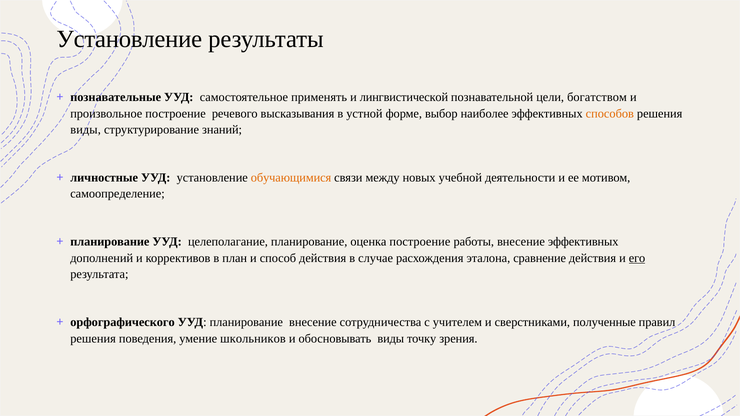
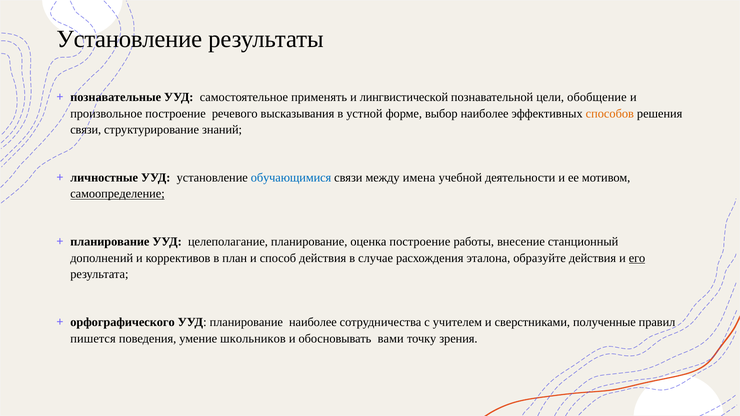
богатством: богатством -> обобщение (597, 97)
виды: виды -> связи (86, 130)
обучающимися colour: orange -> blue (291, 178)
новых: новых -> имена (419, 178)
самоопределение underline: none -> present (117, 194)
внесение эффективных: эффективных -> станционный (583, 242)
сравнение: сравнение -> образуйте (540, 258)
планирование внесение: внесение -> наиболее (313, 322)
решения: решения -> пишется (93, 339)
обосновывать виды: виды -> вами (391, 339)
